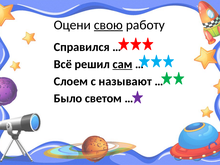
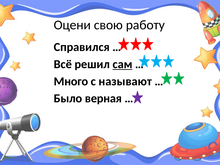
свою underline: present -> none (108, 25)
Слоем: Слоем -> Много (71, 81)
светом: светом -> верная (103, 98)
